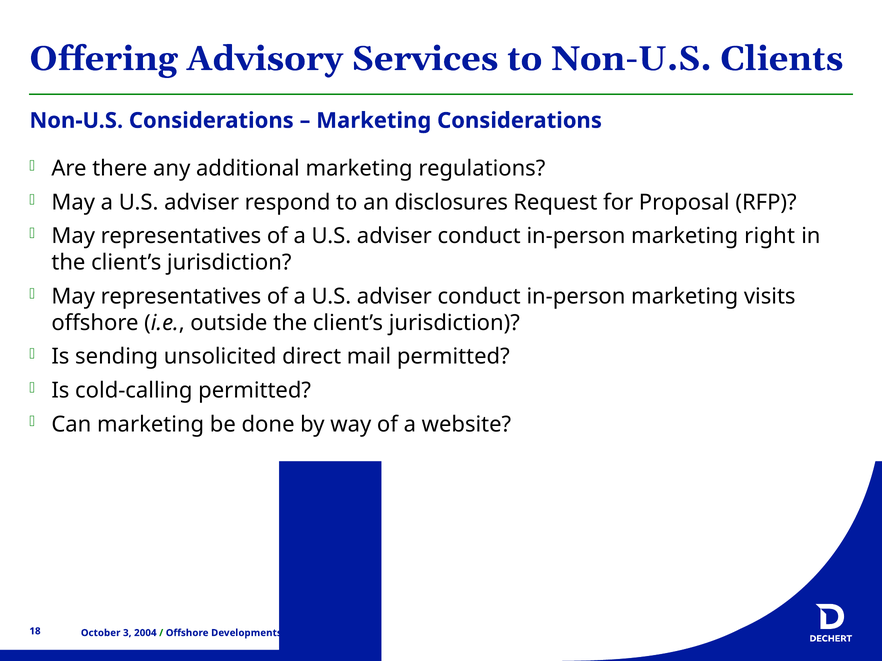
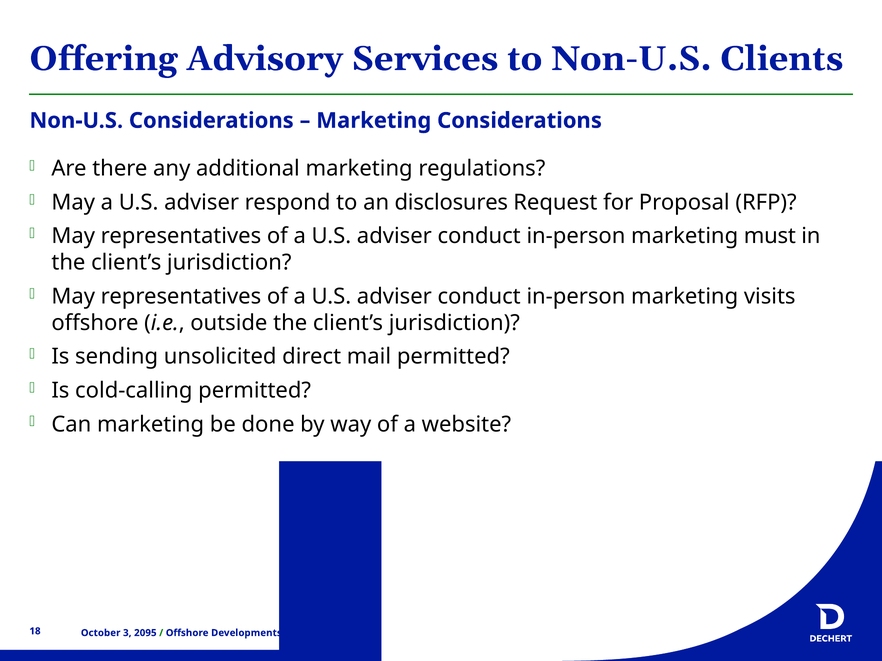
right: right -> must (770, 236)
2004: 2004 -> 2095 (145, 633)
